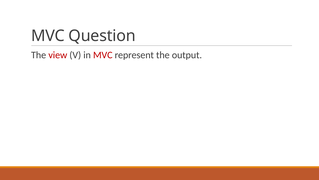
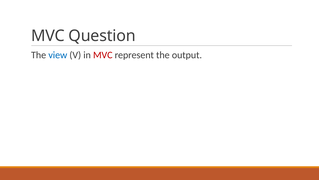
view colour: red -> blue (58, 55)
